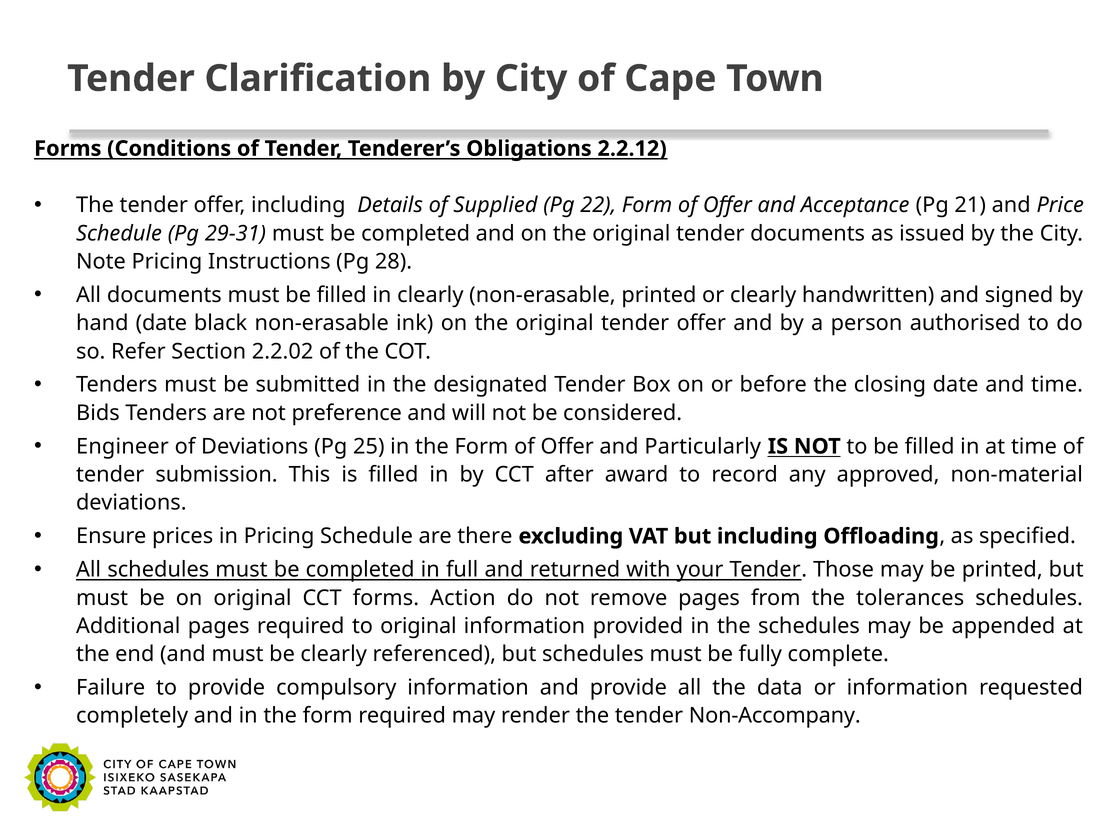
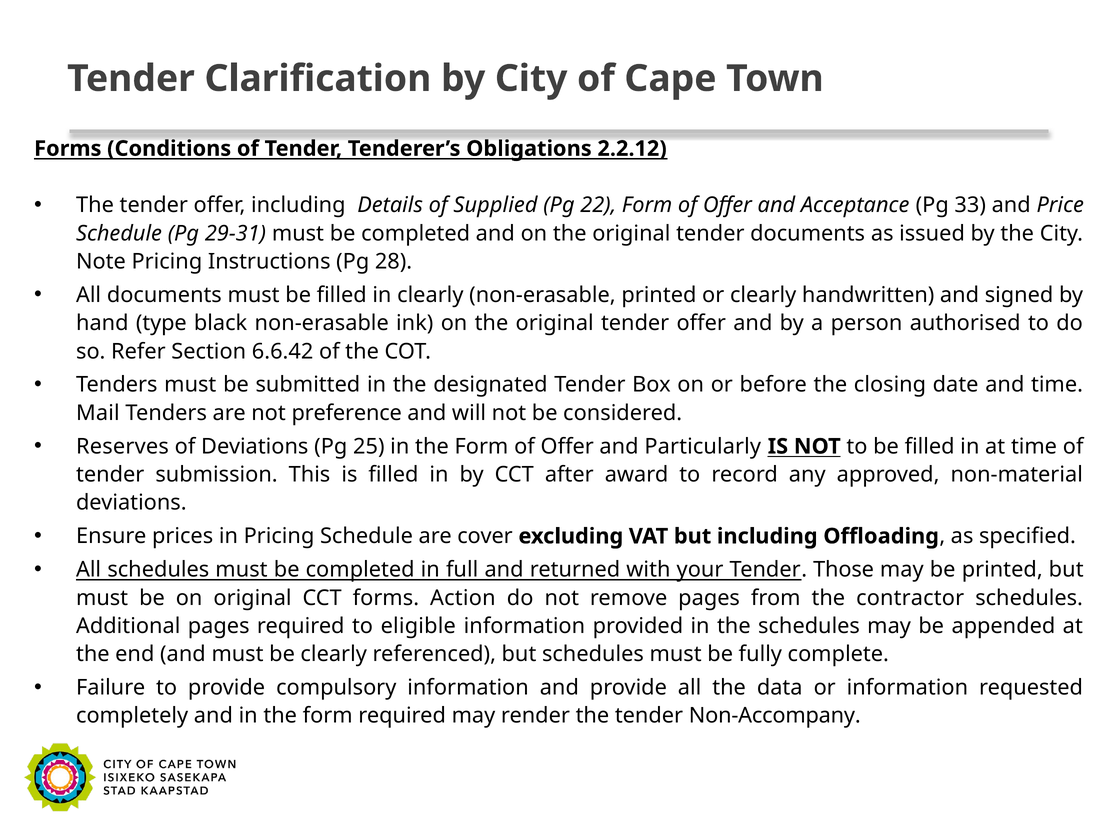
21: 21 -> 33 (970, 205)
hand date: date -> type (161, 323)
2.2.02: 2.2.02 -> 6.6.42 (283, 352)
Bids: Bids -> Mail (98, 413)
Engineer: Engineer -> Reserves (122, 447)
there: there -> cover (485, 537)
tolerances: tolerances -> contractor (910, 598)
to original: original -> eligible (418, 626)
